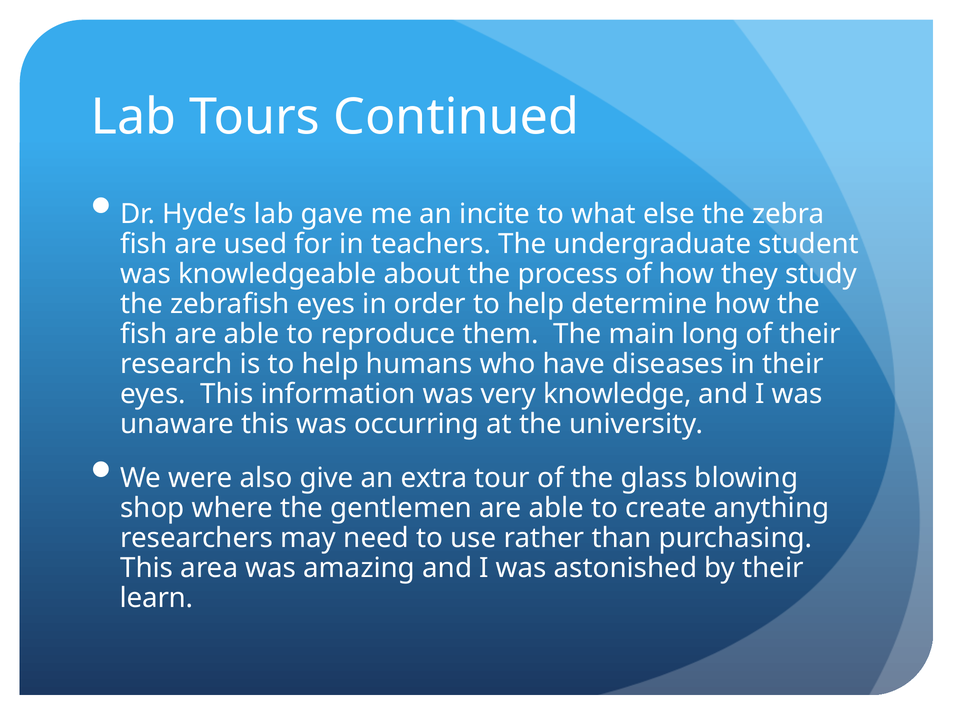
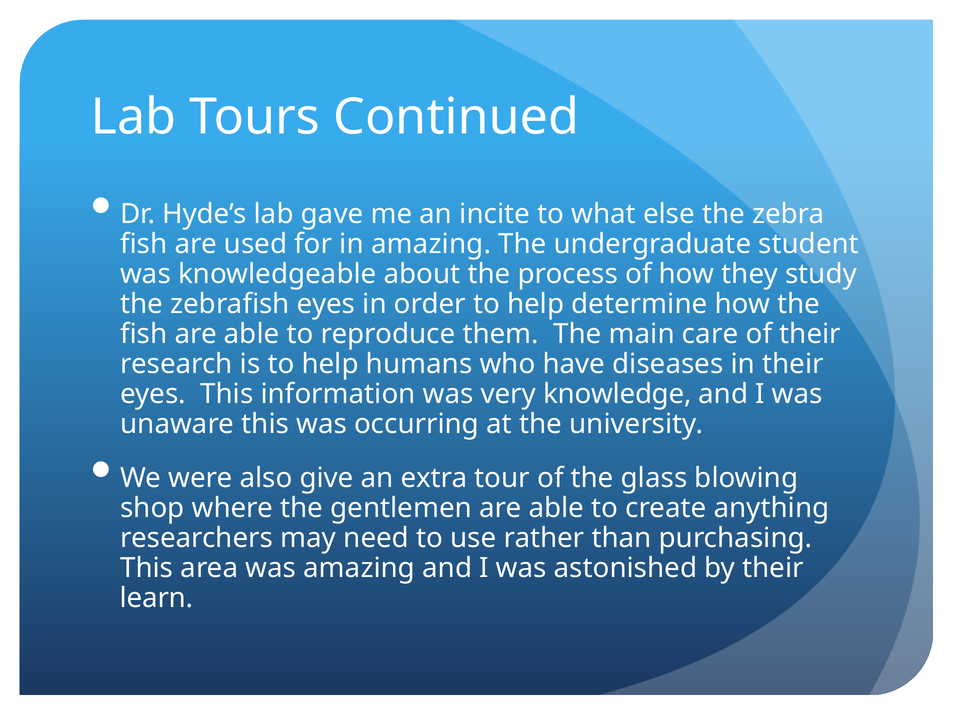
in teachers: teachers -> amazing (431, 244)
long: long -> care (710, 334)
